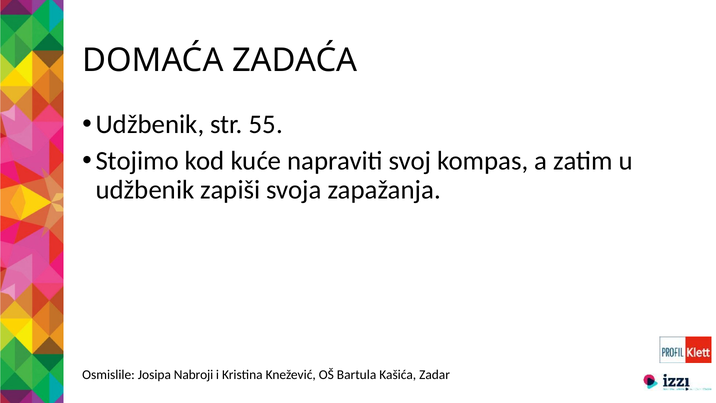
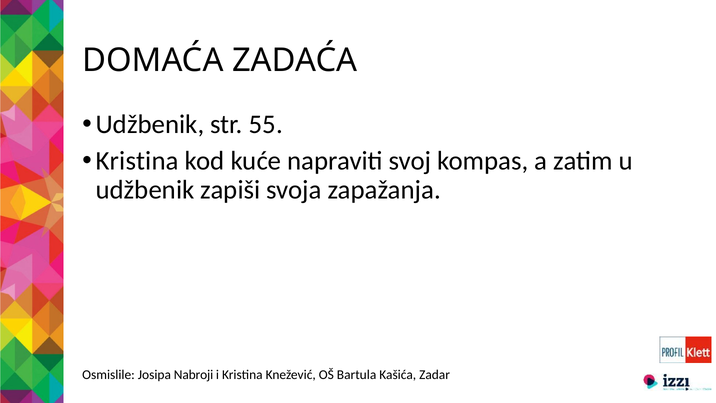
Stojimo: Stojimo -> Kristina (137, 161)
